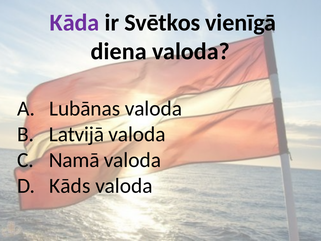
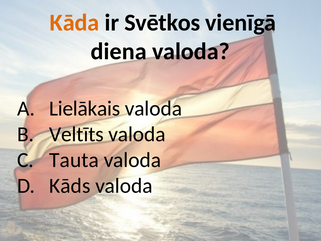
Kāda colour: purple -> orange (75, 23)
Lubānas: Lubānas -> Lielākais (85, 108)
Latvijā: Latvijā -> Veltīts (76, 134)
Namā: Namā -> Tauta (74, 160)
